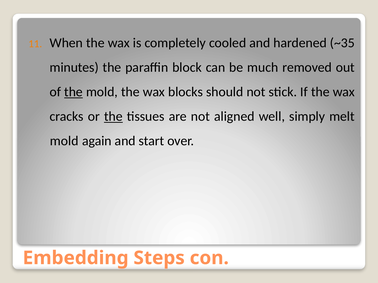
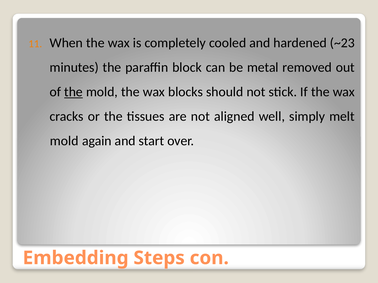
~35: ~35 -> ~23 (342, 43)
much: much -> metal (263, 68)
the underline: present -> none (113, 117)
